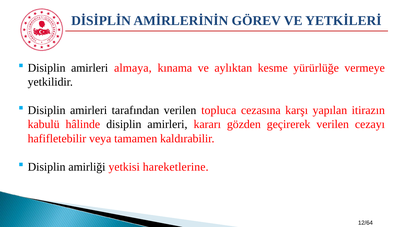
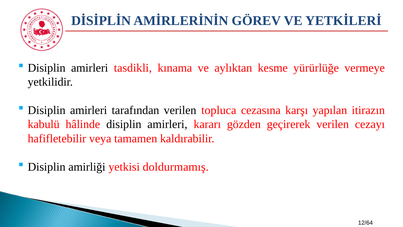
almaya: almaya -> tasdikli (133, 68)
hareketlerine: hareketlerine -> doldurmamış (176, 167)
